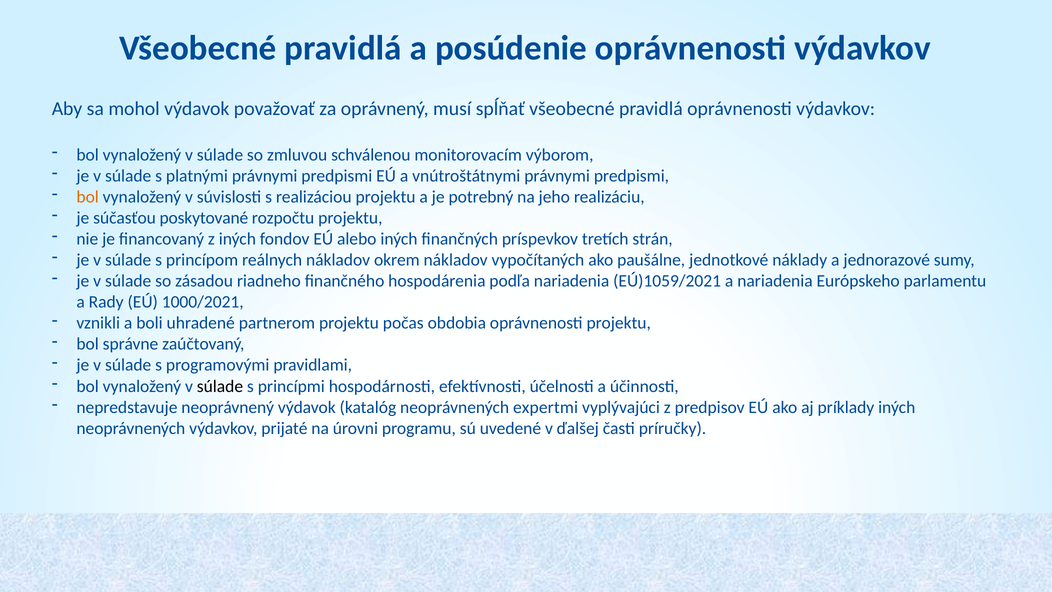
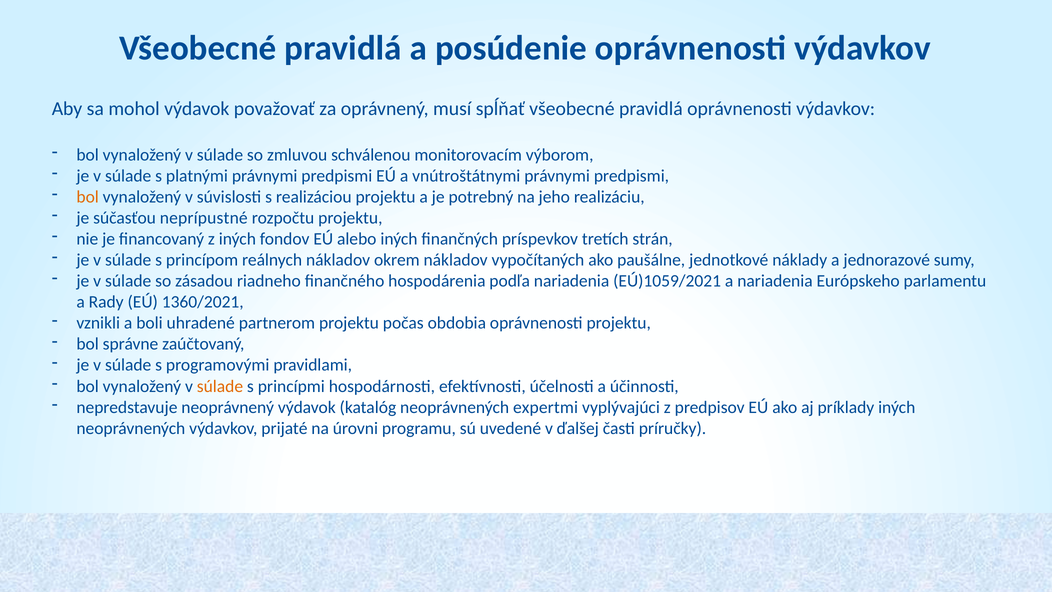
poskytované: poskytované -> neprípustné (204, 218)
1000/2021: 1000/2021 -> 1360/2021 (203, 302)
súlade colour: black -> orange (220, 386)
